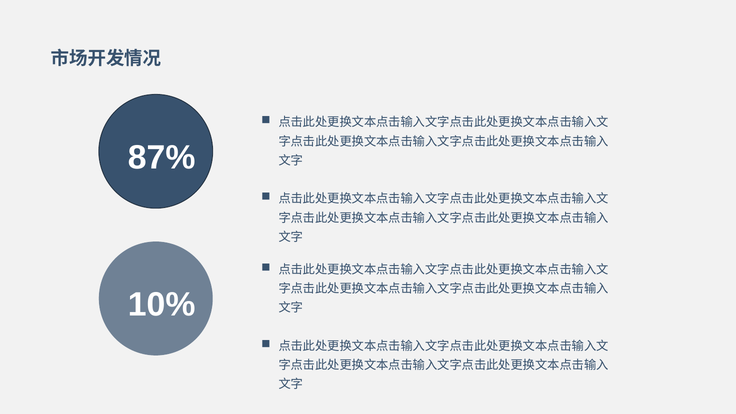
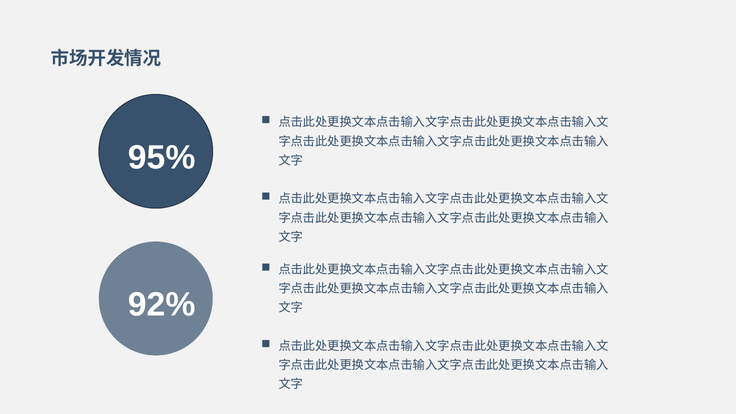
87%: 87% -> 95% (162, 158)
10%: 10% -> 92% (162, 305)
